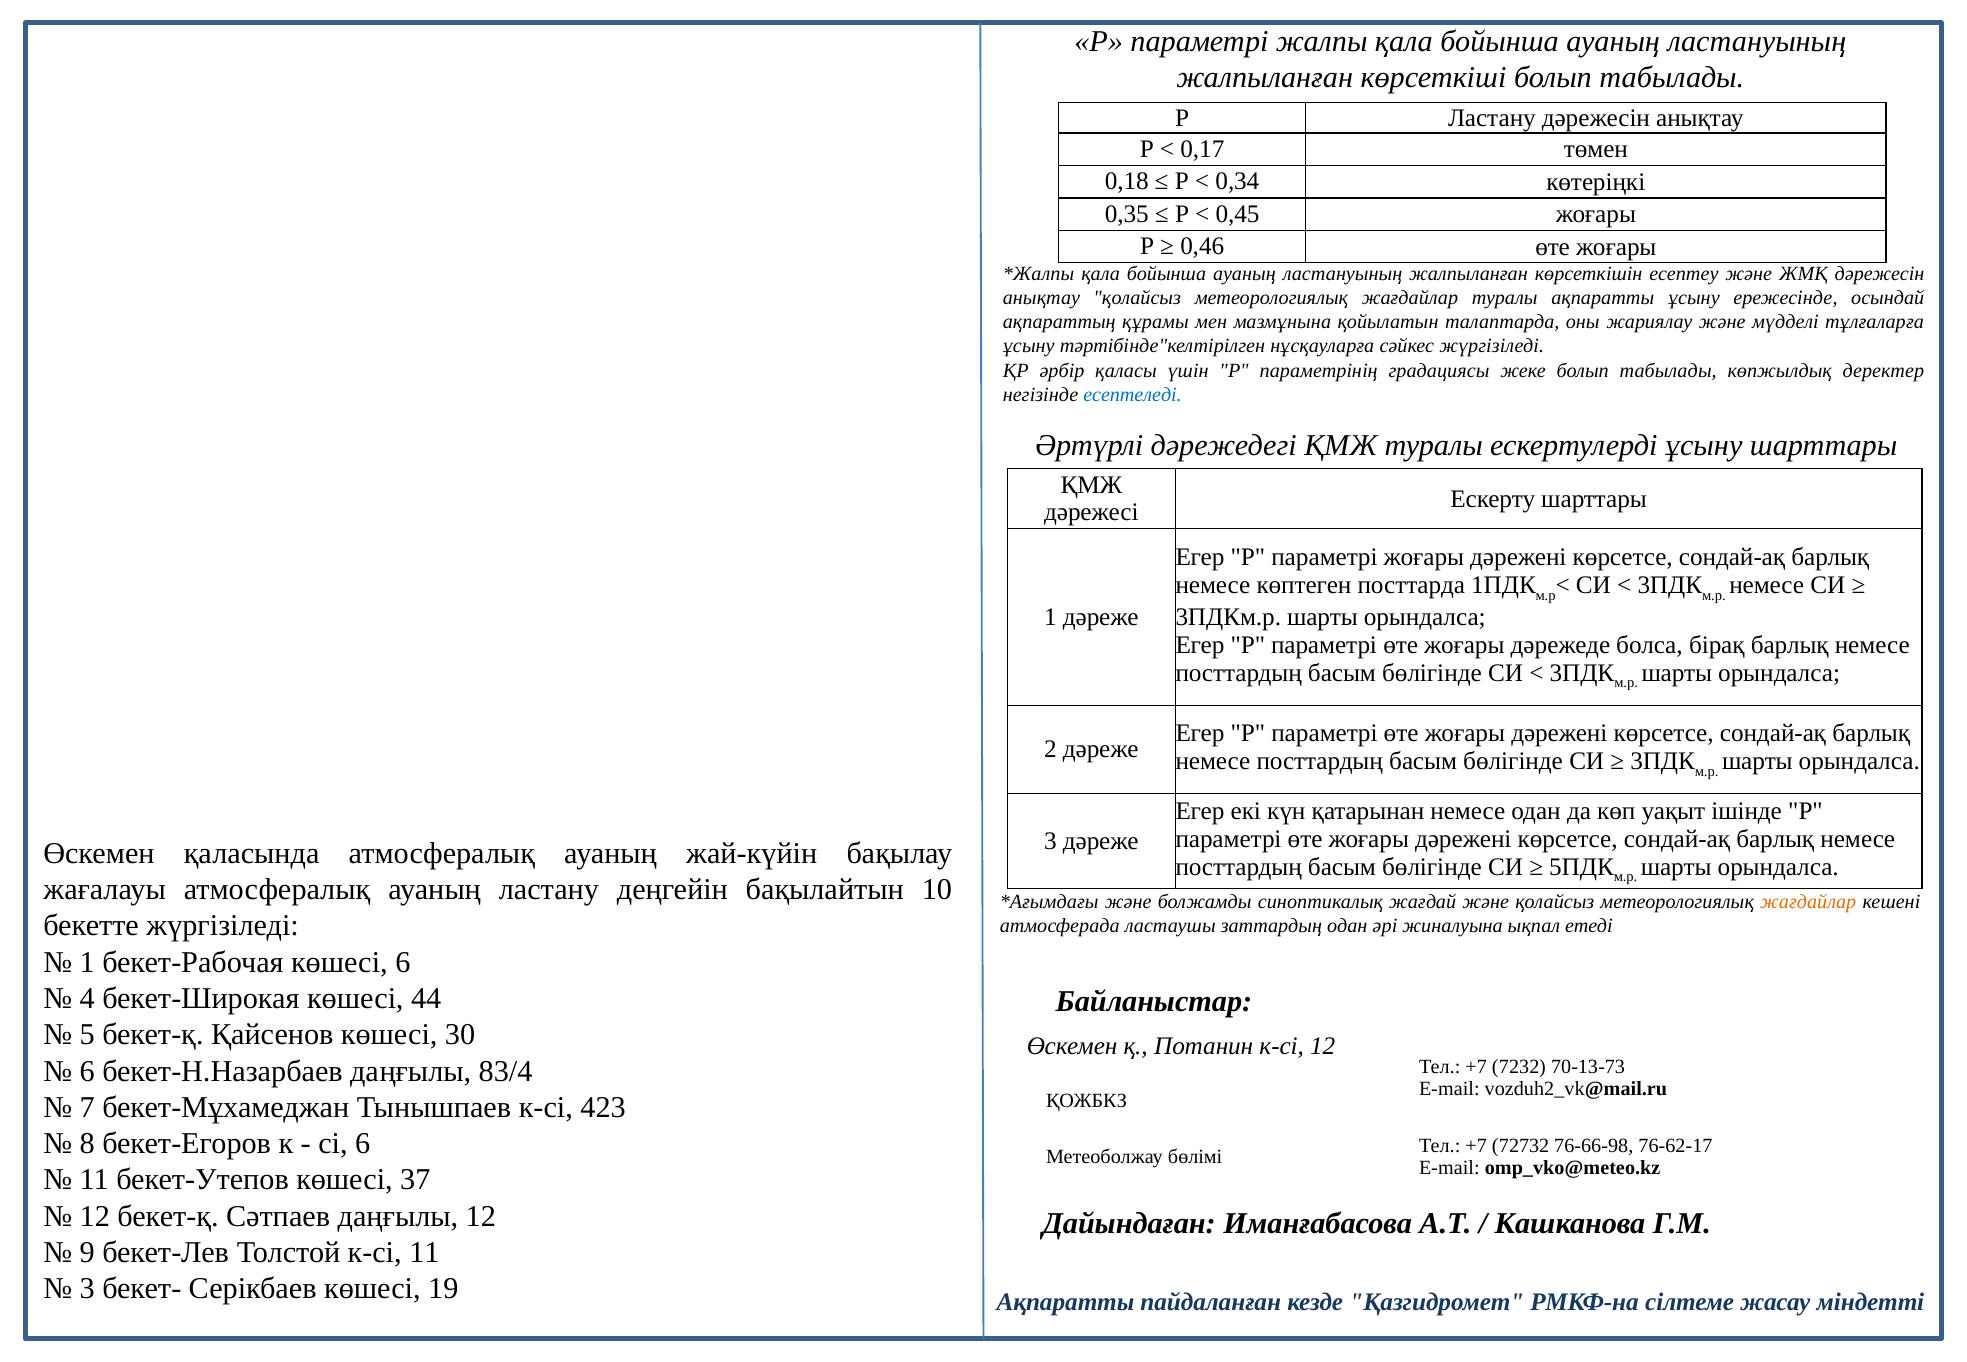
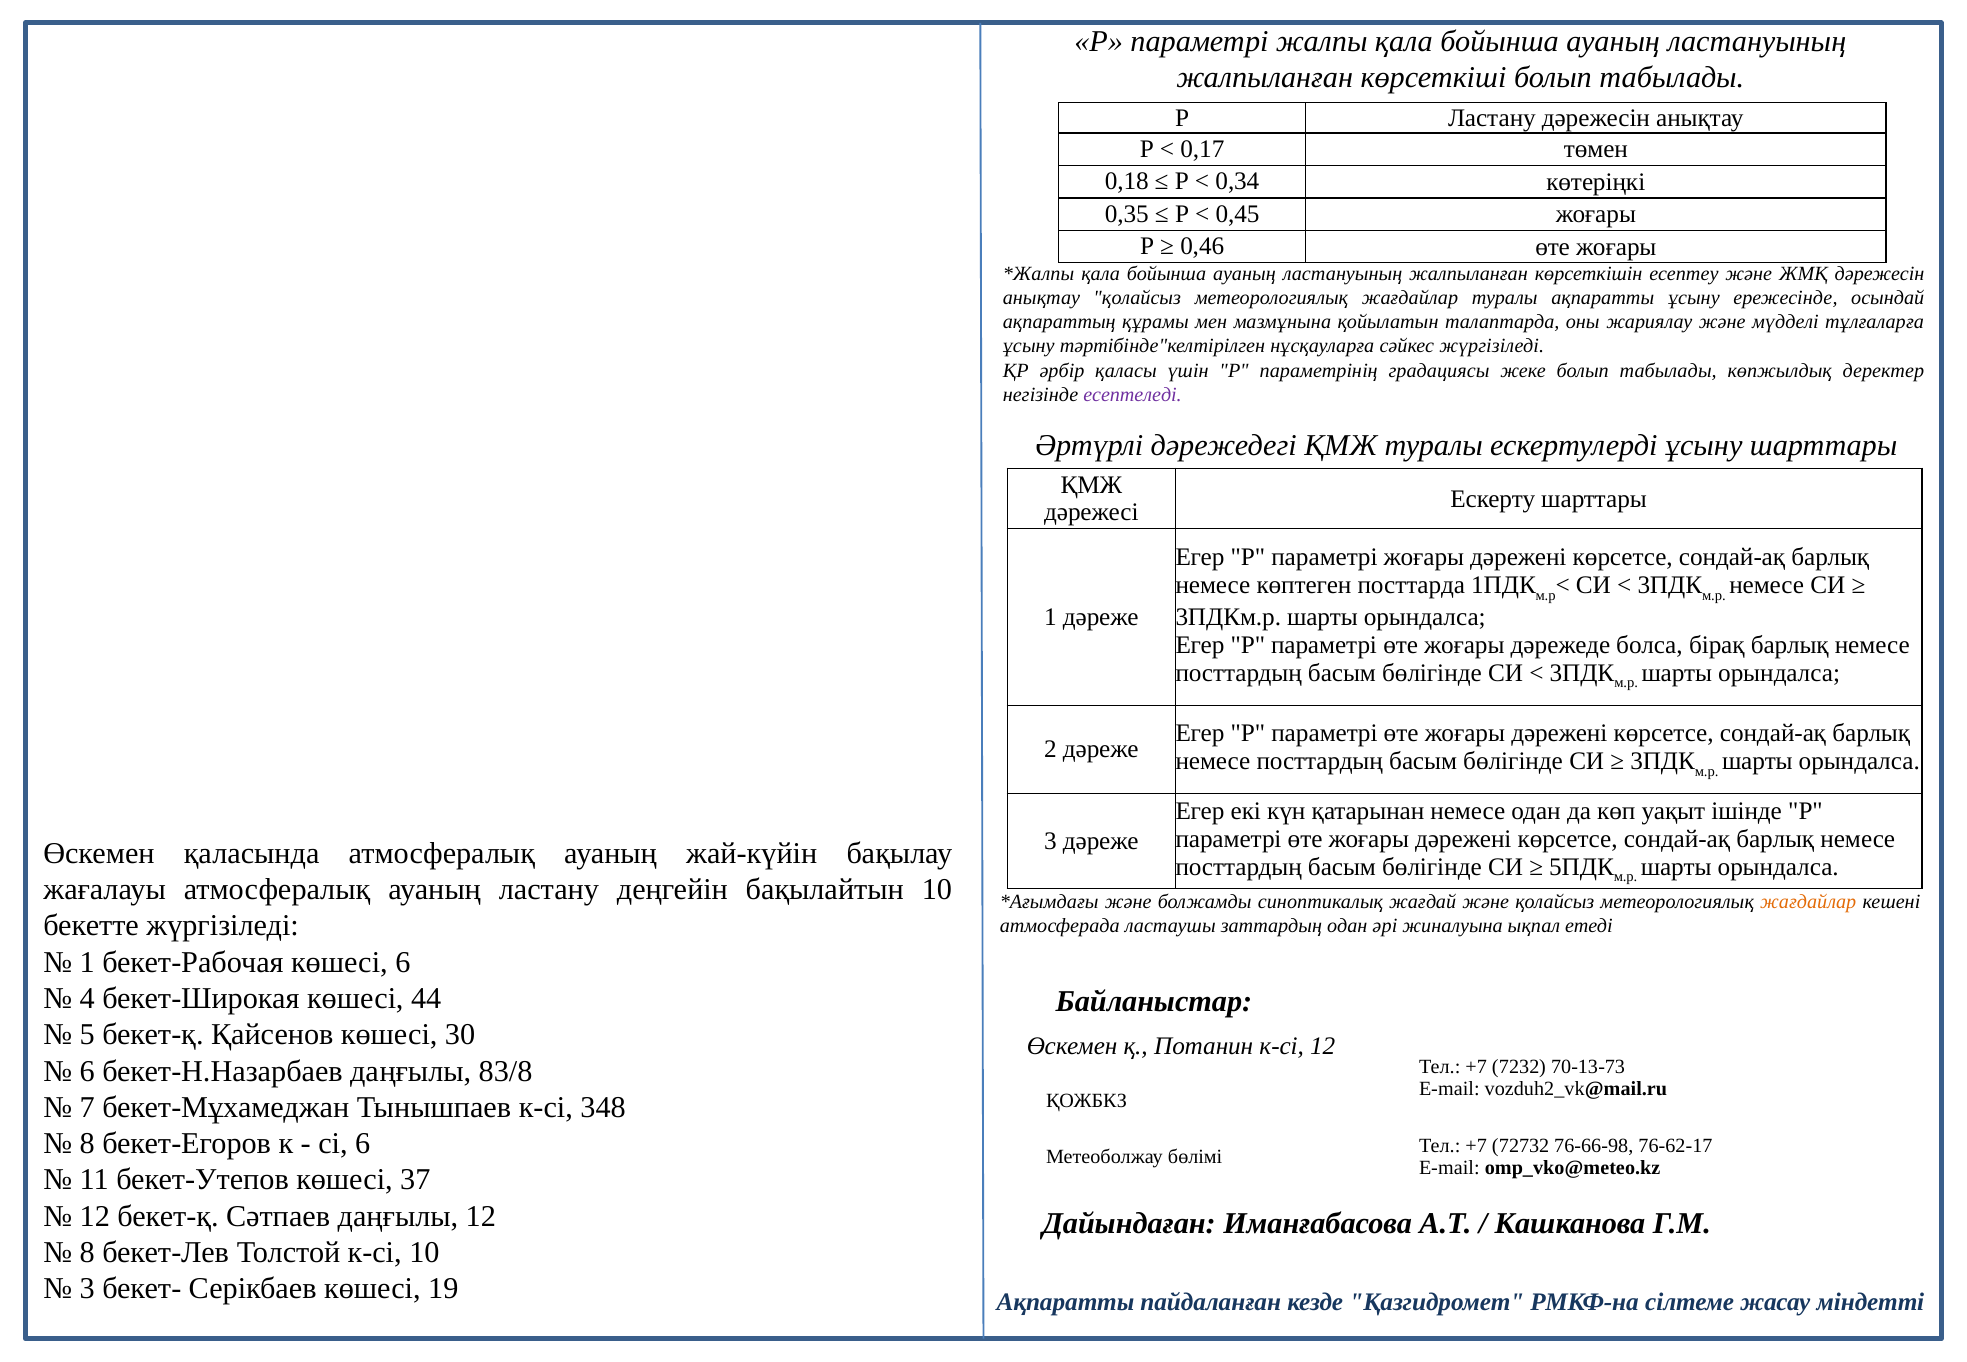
есептеледі colour: blue -> purple (1133, 395)
83/4: 83/4 -> 83/8 (506, 1071)
423: 423 -> 348 (603, 1107)
9: 9 -> 8 (87, 1252)
к-сі 11: 11 -> 10 (424, 1252)
